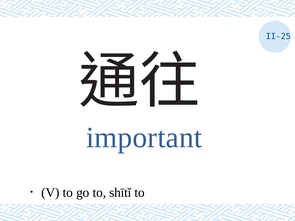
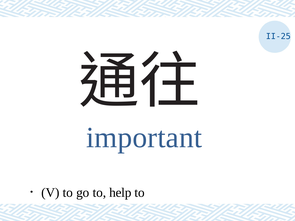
shītǐ: shītǐ -> help (120, 193)
